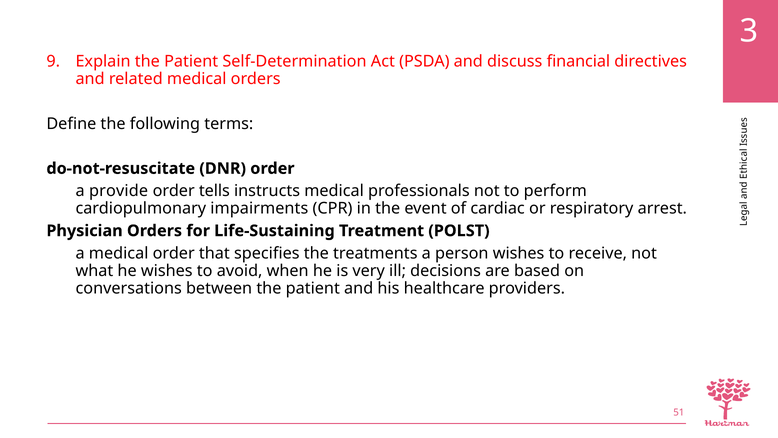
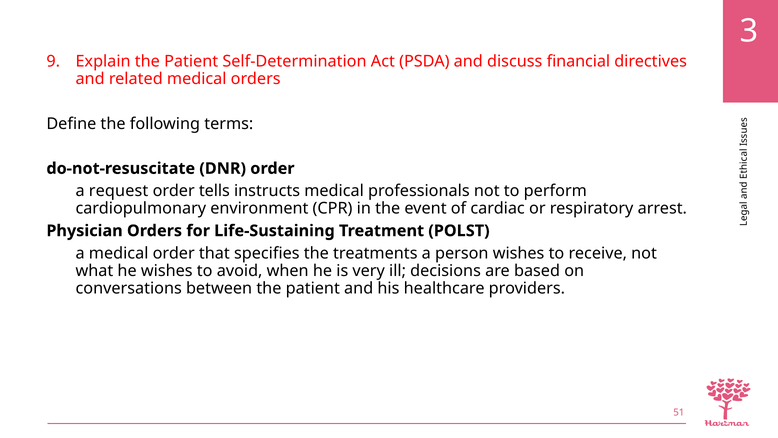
provide: provide -> request (119, 191)
impairments: impairments -> environment (259, 208)
